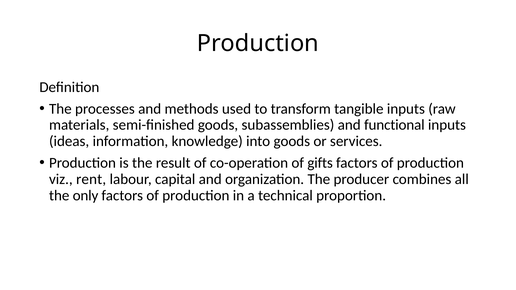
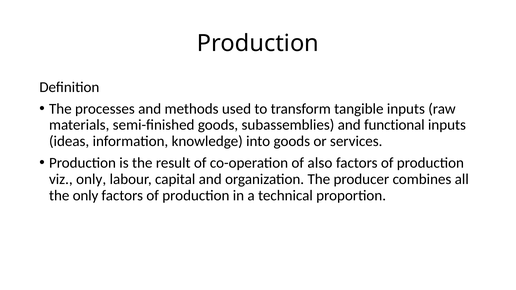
gifts: gifts -> also (320, 163)
viz rent: rent -> only (91, 179)
